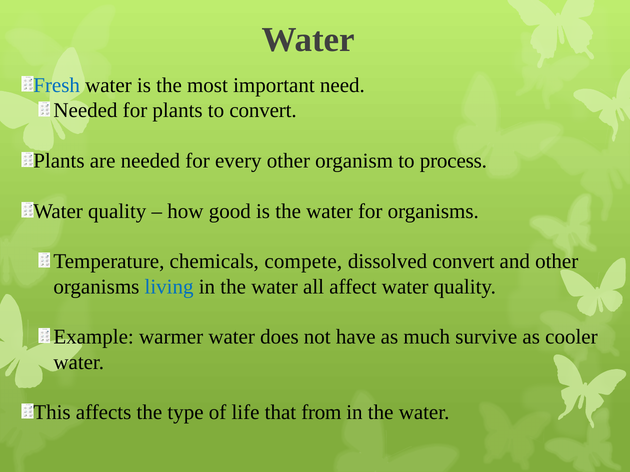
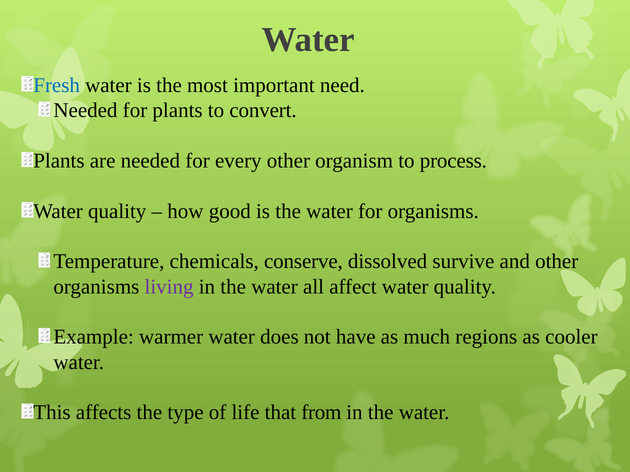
compete: compete -> conserve (303, 262)
dissolved convert: convert -> survive (463, 262)
living colour: blue -> purple (169, 287)
survive: survive -> regions (486, 337)
